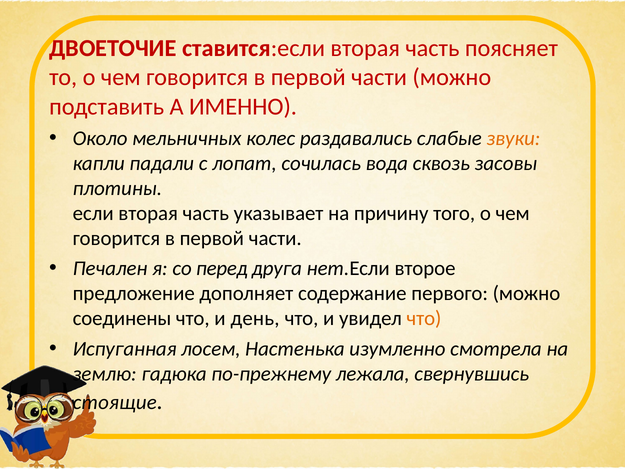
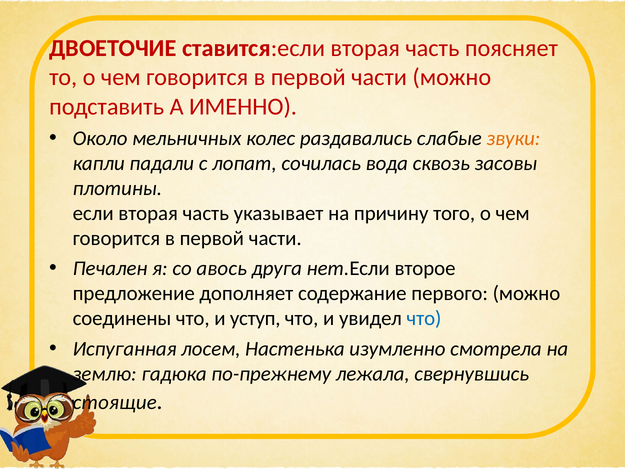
перед: перед -> авось (222, 268)
день: день -> уступ (255, 318)
что colour: orange -> blue (424, 318)
